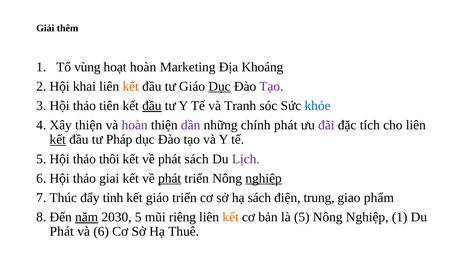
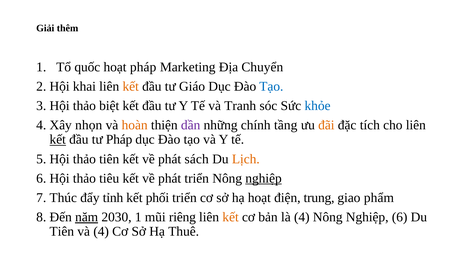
vùng: vùng -> quốc (87, 67)
hoạt hoàn: hoàn -> pháp (143, 67)
Khoáng: Khoáng -> Chuyển (262, 67)
Dục underline: present -> none (220, 86)
Tạo colour: purple -> blue (271, 86)
tiên: tiên -> biệt (109, 106)
đầu underline: present -> none (152, 106)
thiện: thiện -> nhọn (89, 125)
hoàn colour: purple -> orange (135, 125)
chính phát: phát -> tầng (286, 125)
đãi colour: purple -> orange (326, 125)
thảo thôi: thôi -> tiên (109, 159)
Lịch colour: purple -> orange (246, 159)
giai: giai -> tiêu (109, 178)
phát underline: present -> none (170, 178)
kết giáo: giáo -> phối (157, 198)
hạ sách: sách -> hoạt (259, 198)
2030 5: 5 -> 1 (138, 217)
là 5: 5 -> 4 (302, 217)
Nghiệp 1: 1 -> 6 (400, 217)
Phát: Phát -> Tiên (62, 232)
và 6: 6 -> 4 (101, 232)
